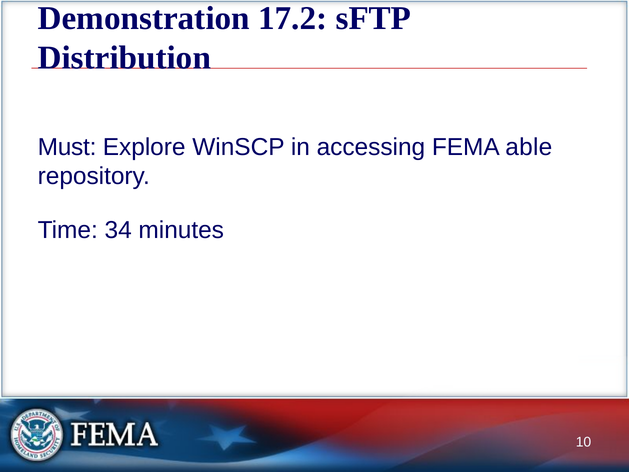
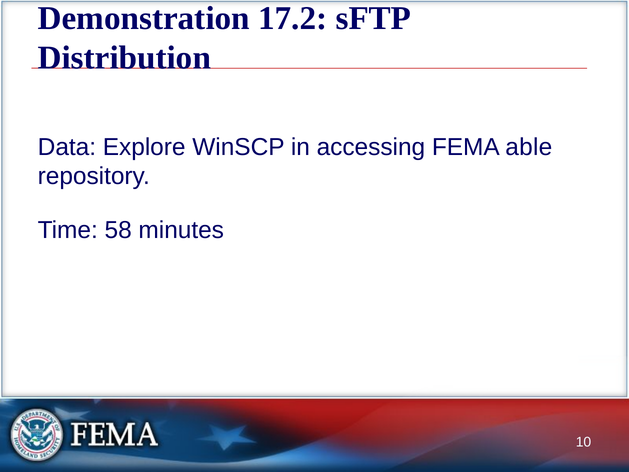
Must: Must -> Data (67, 147)
34: 34 -> 58 (118, 230)
